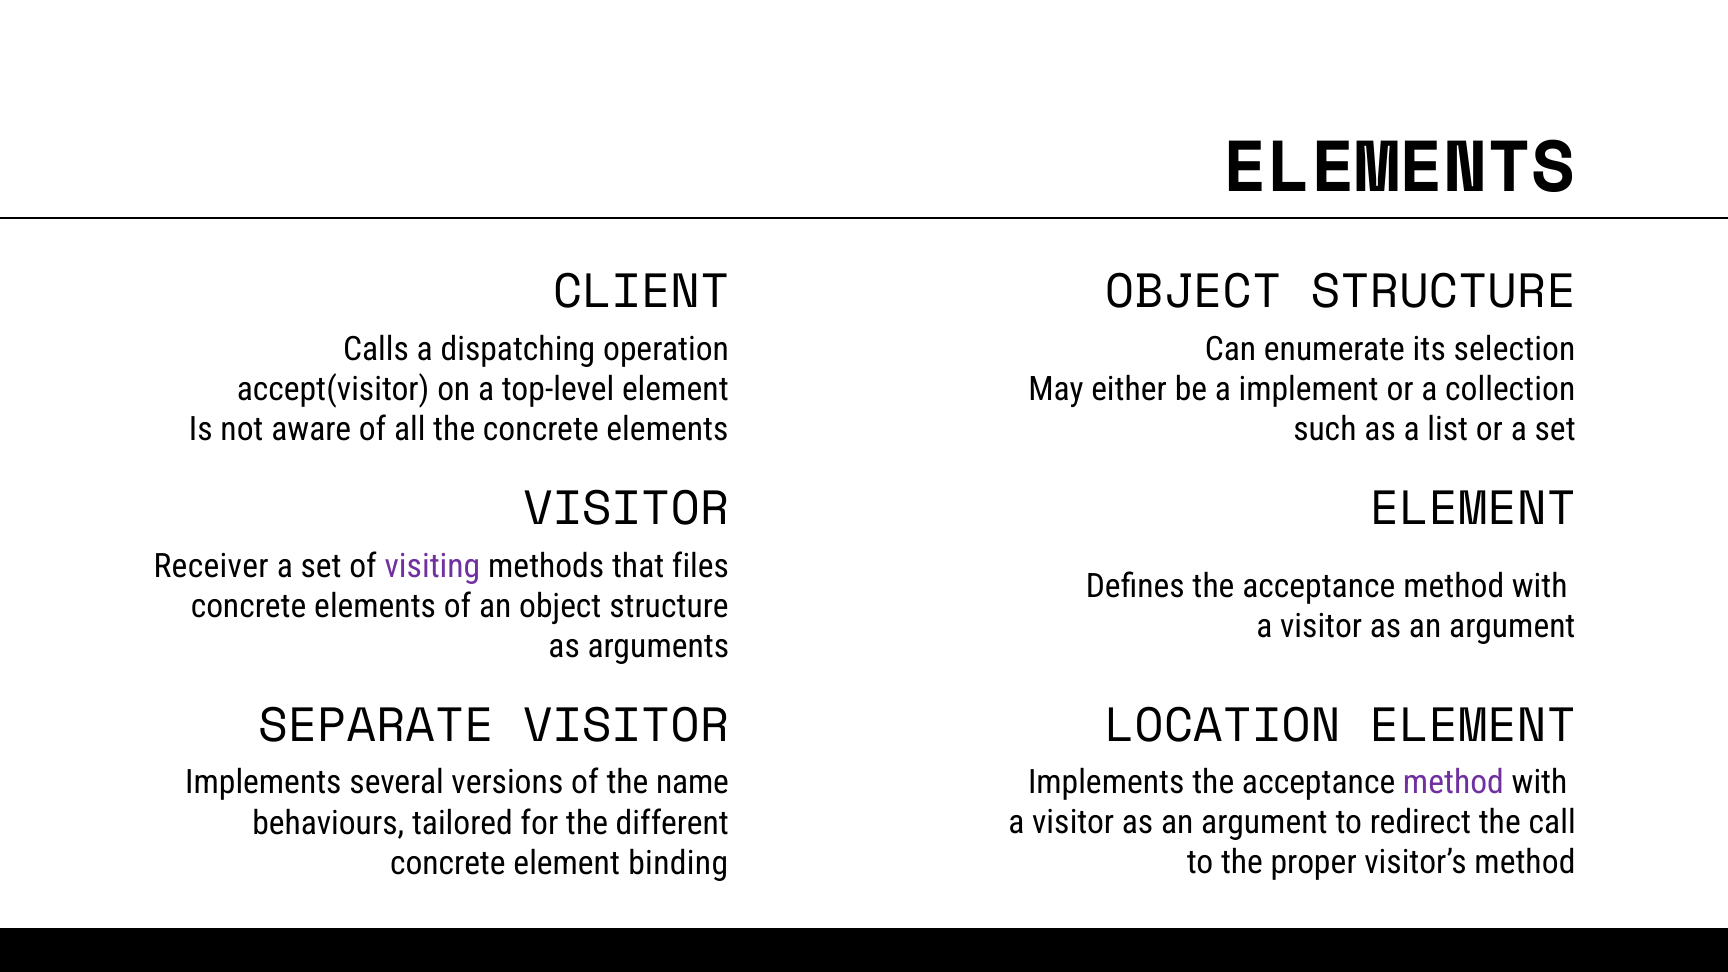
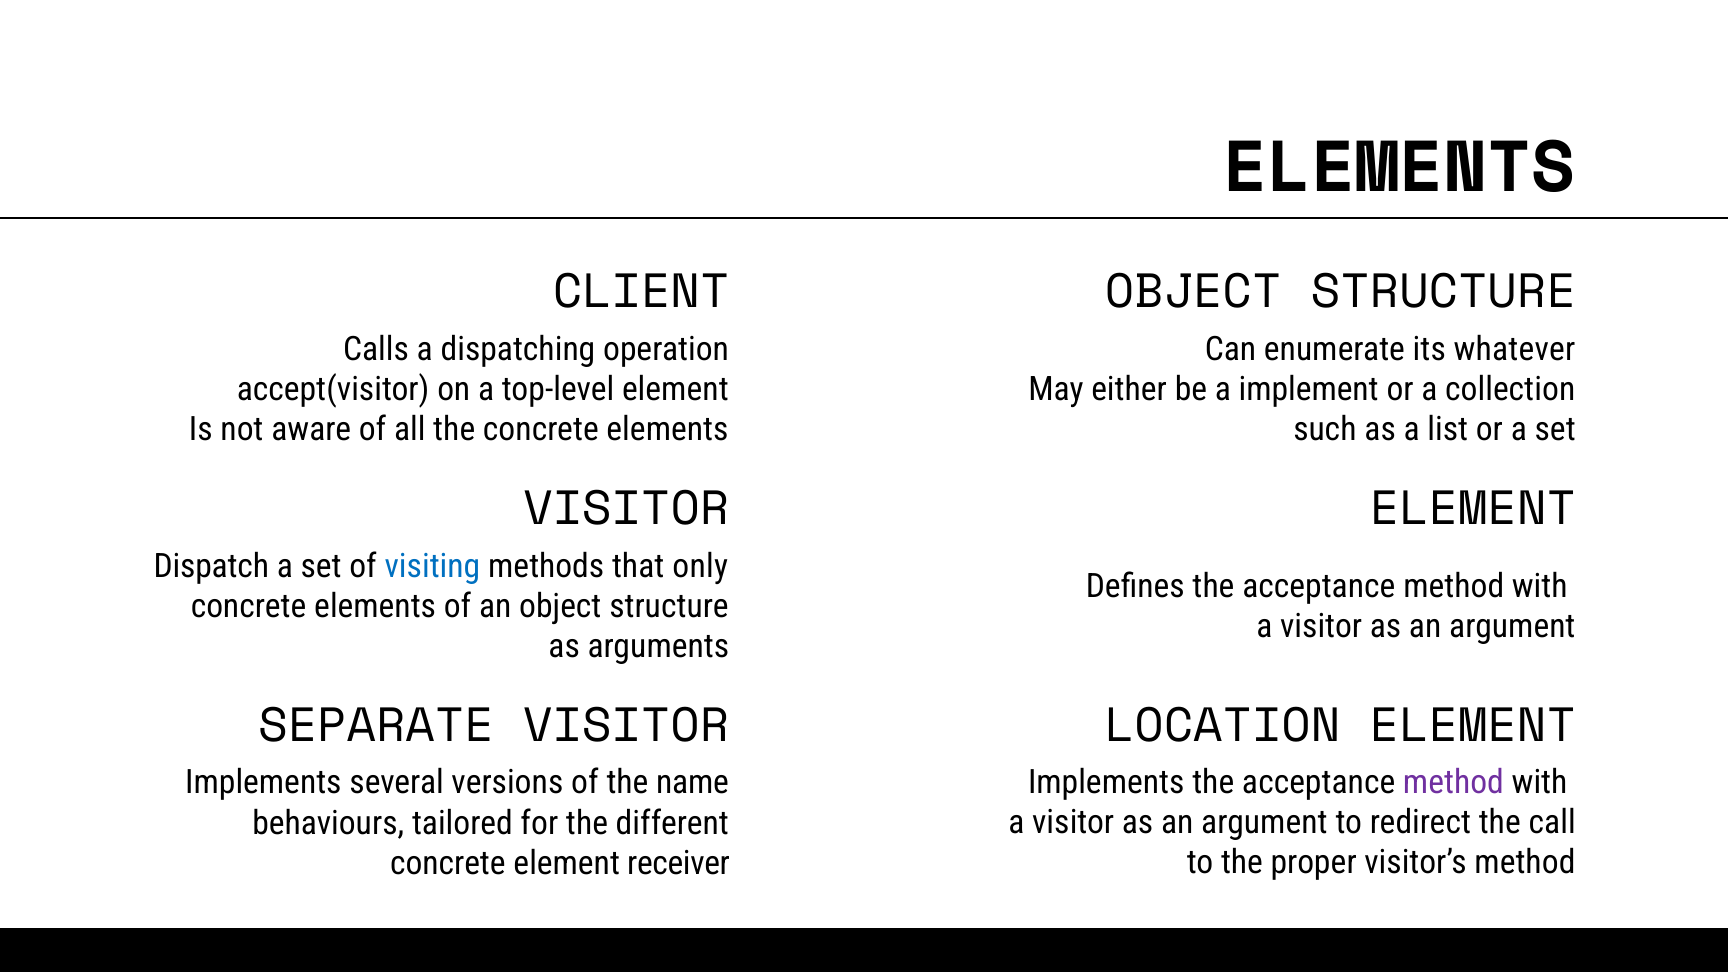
selection: selection -> whatever (1514, 349)
Receiver: Receiver -> Dispatch (211, 566)
visiting colour: purple -> blue (432, 566)
files: files -> only (700, 566)
binding: binding -> receiver (679, 864)
